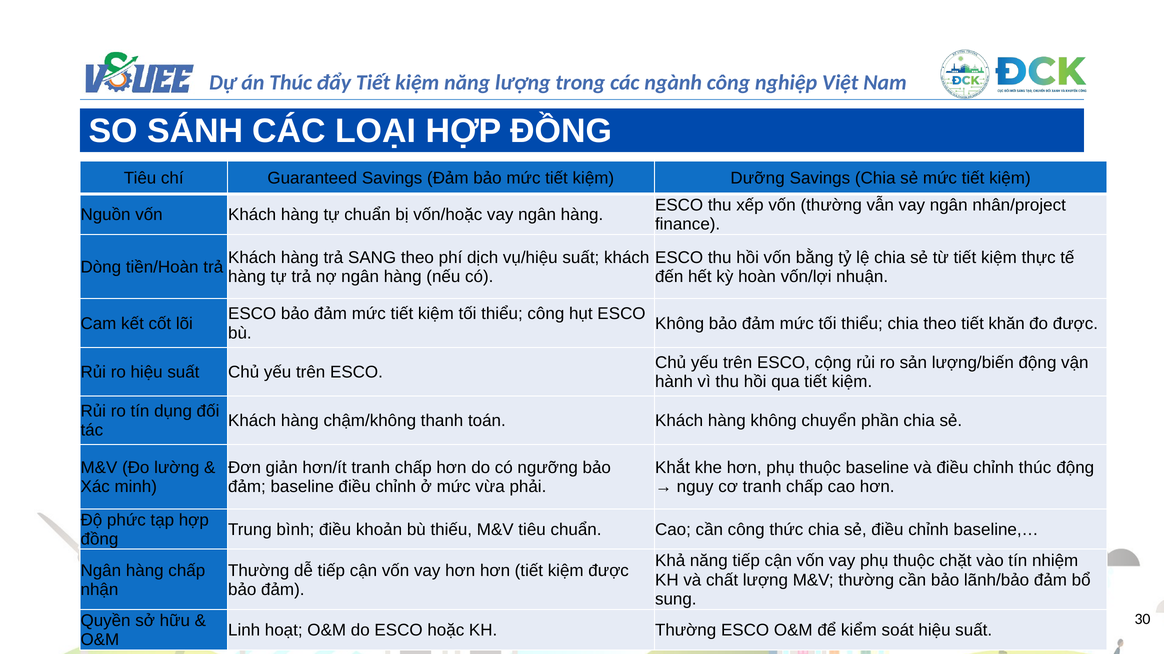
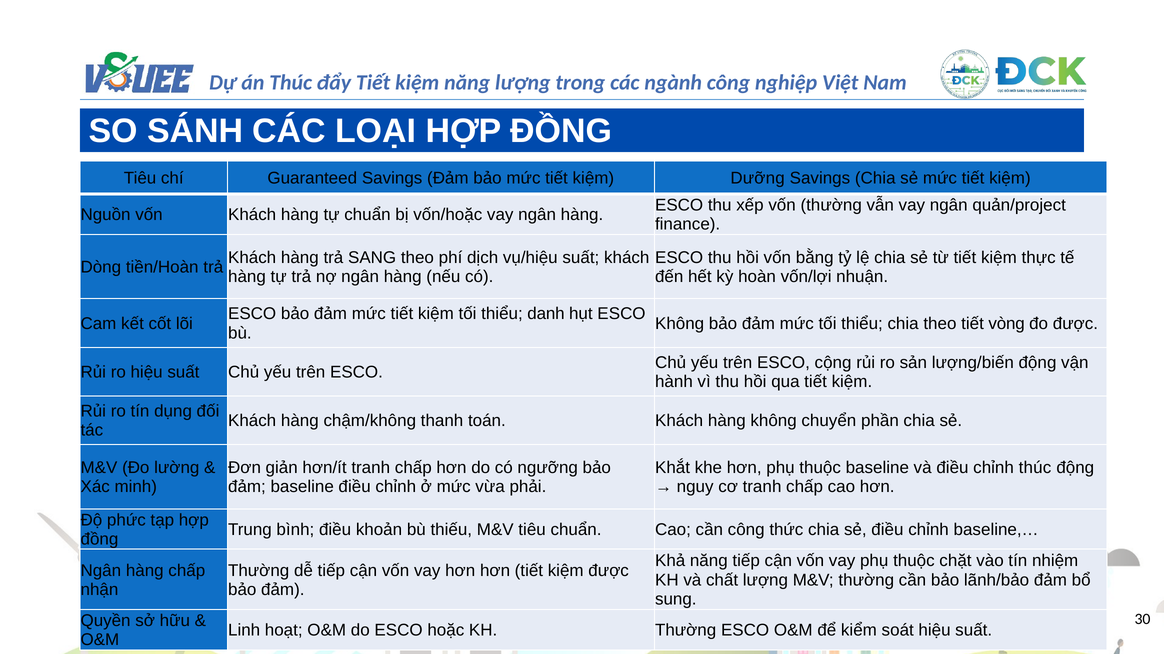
nhân/project: nhân/project -> quản/project (1019, 206)
thiểu công: công -> danh (546, 314)
khăn: khăn -> vòng (1007, 324)
